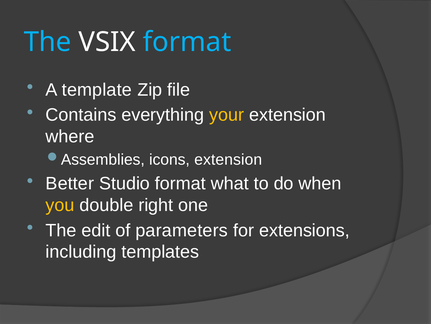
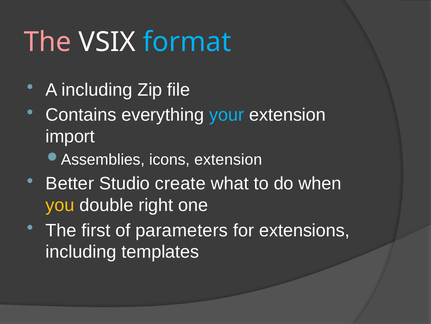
The colour: light blue -> pink (48, 42)
A template: template -> including (97, 90)
your colour: yellow -> light blue (227, 115)
where: where -> import (70, 136)
Studio format: format -> create (180, 183)
edit: edit -> first (96, 230)
